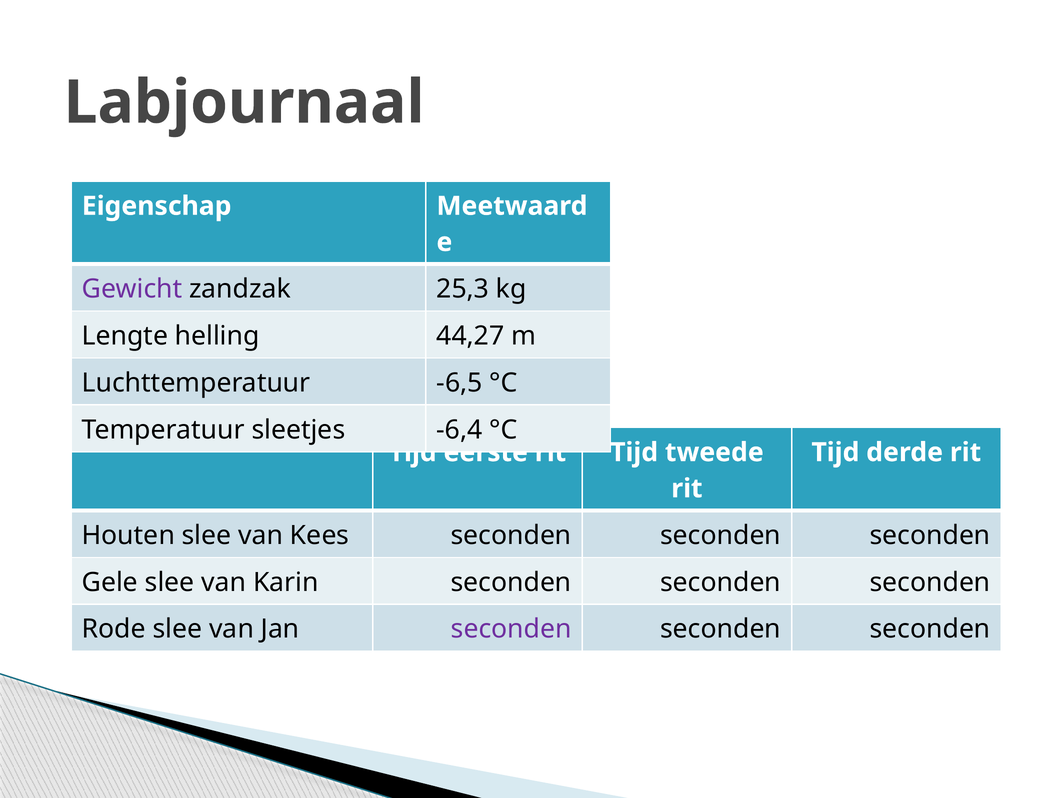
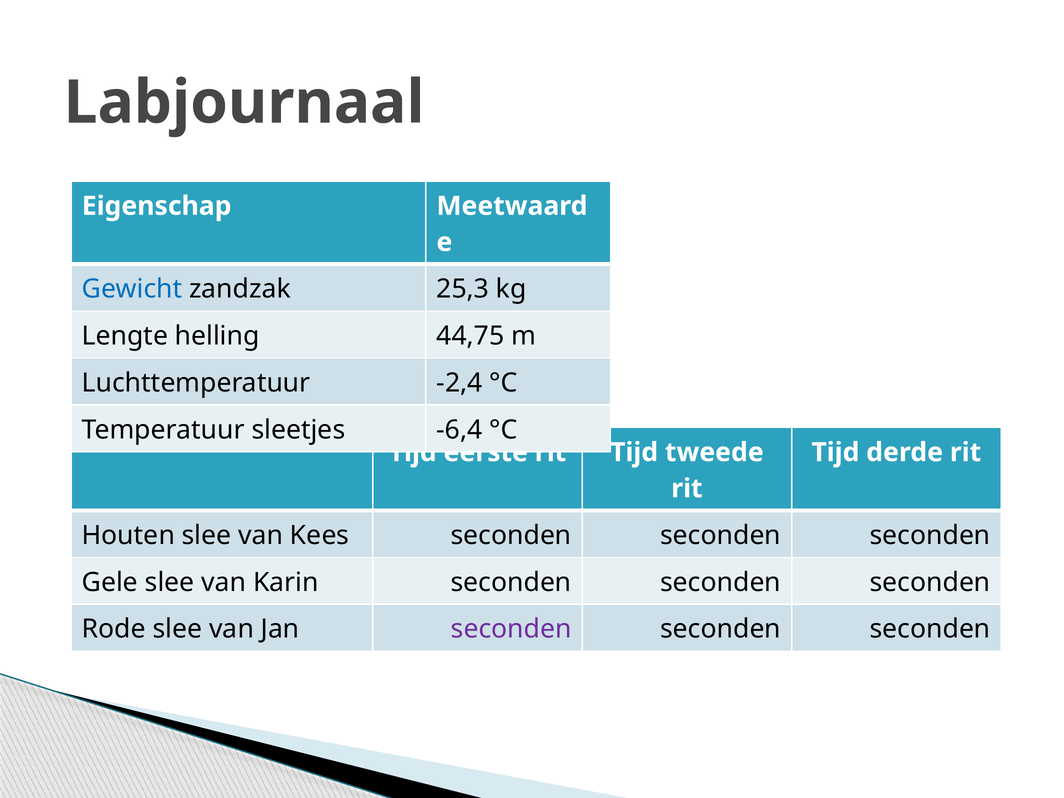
Gewicht colour: purple -> blue (132, 289)
44,27: 44,27 -> 44,75 (470, 336)
-6,5: -6,5 -> -2,4 (459, 383)
